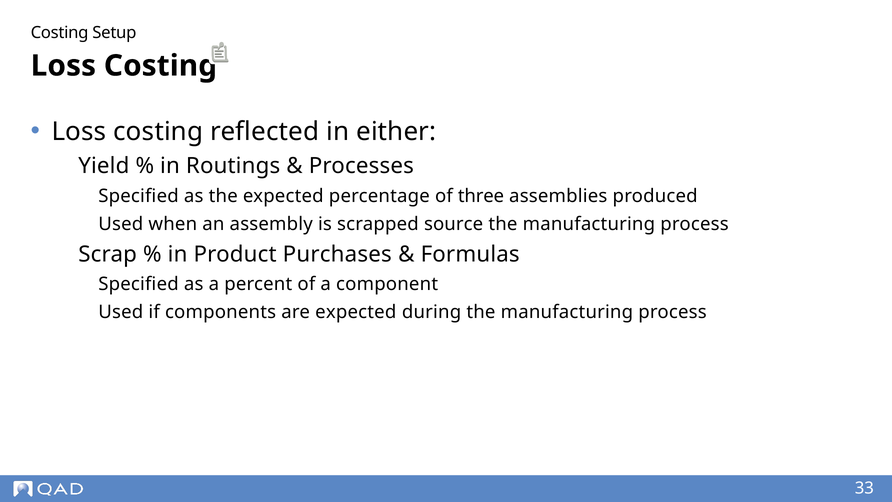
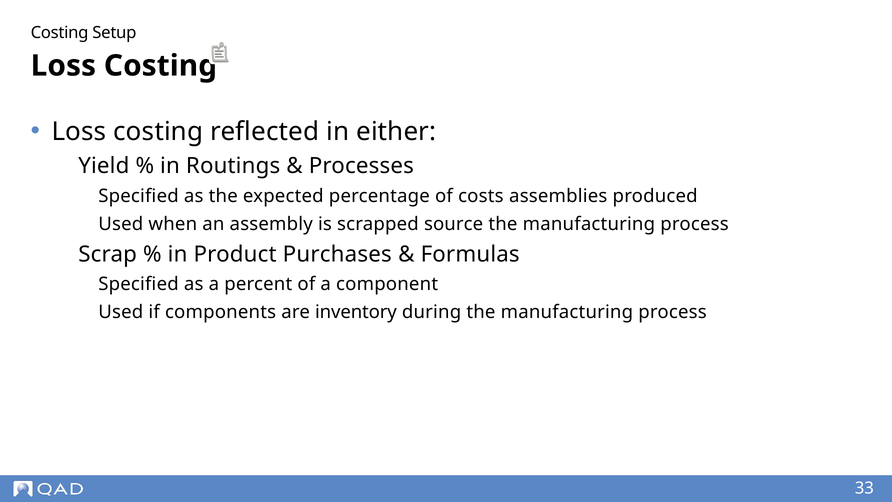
three: three -> costs (481, 196)
are expected: expected -> inventory (356, 312)
